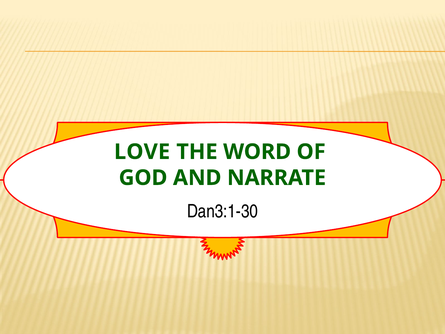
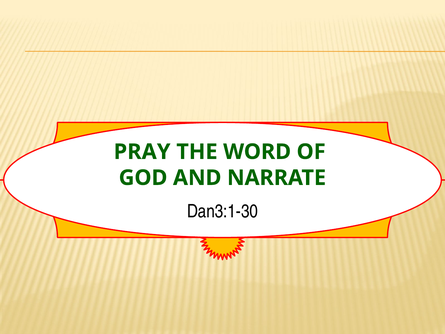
LOVE: LOVE -> PRAY (142, 152)
